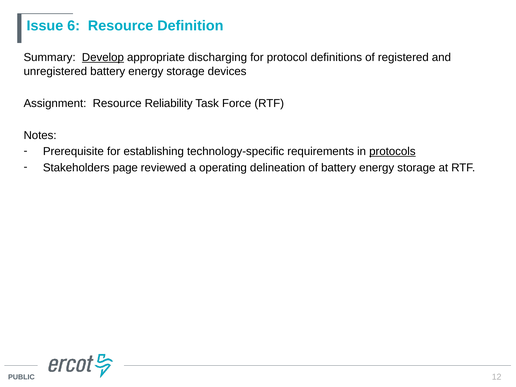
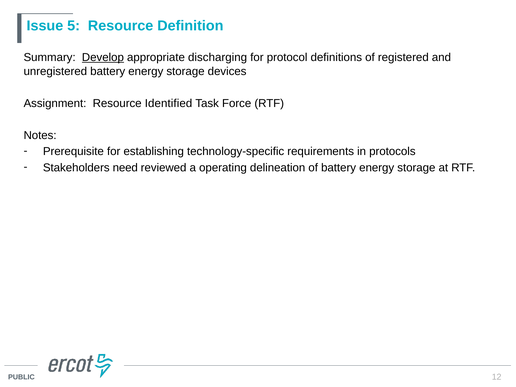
6: 6 -> 5 (74, 26)
Reliability: Reliability -> Identified (169, 103)
protocols underline: present -> none (392, 152)
page: page -> need (125, 168)
